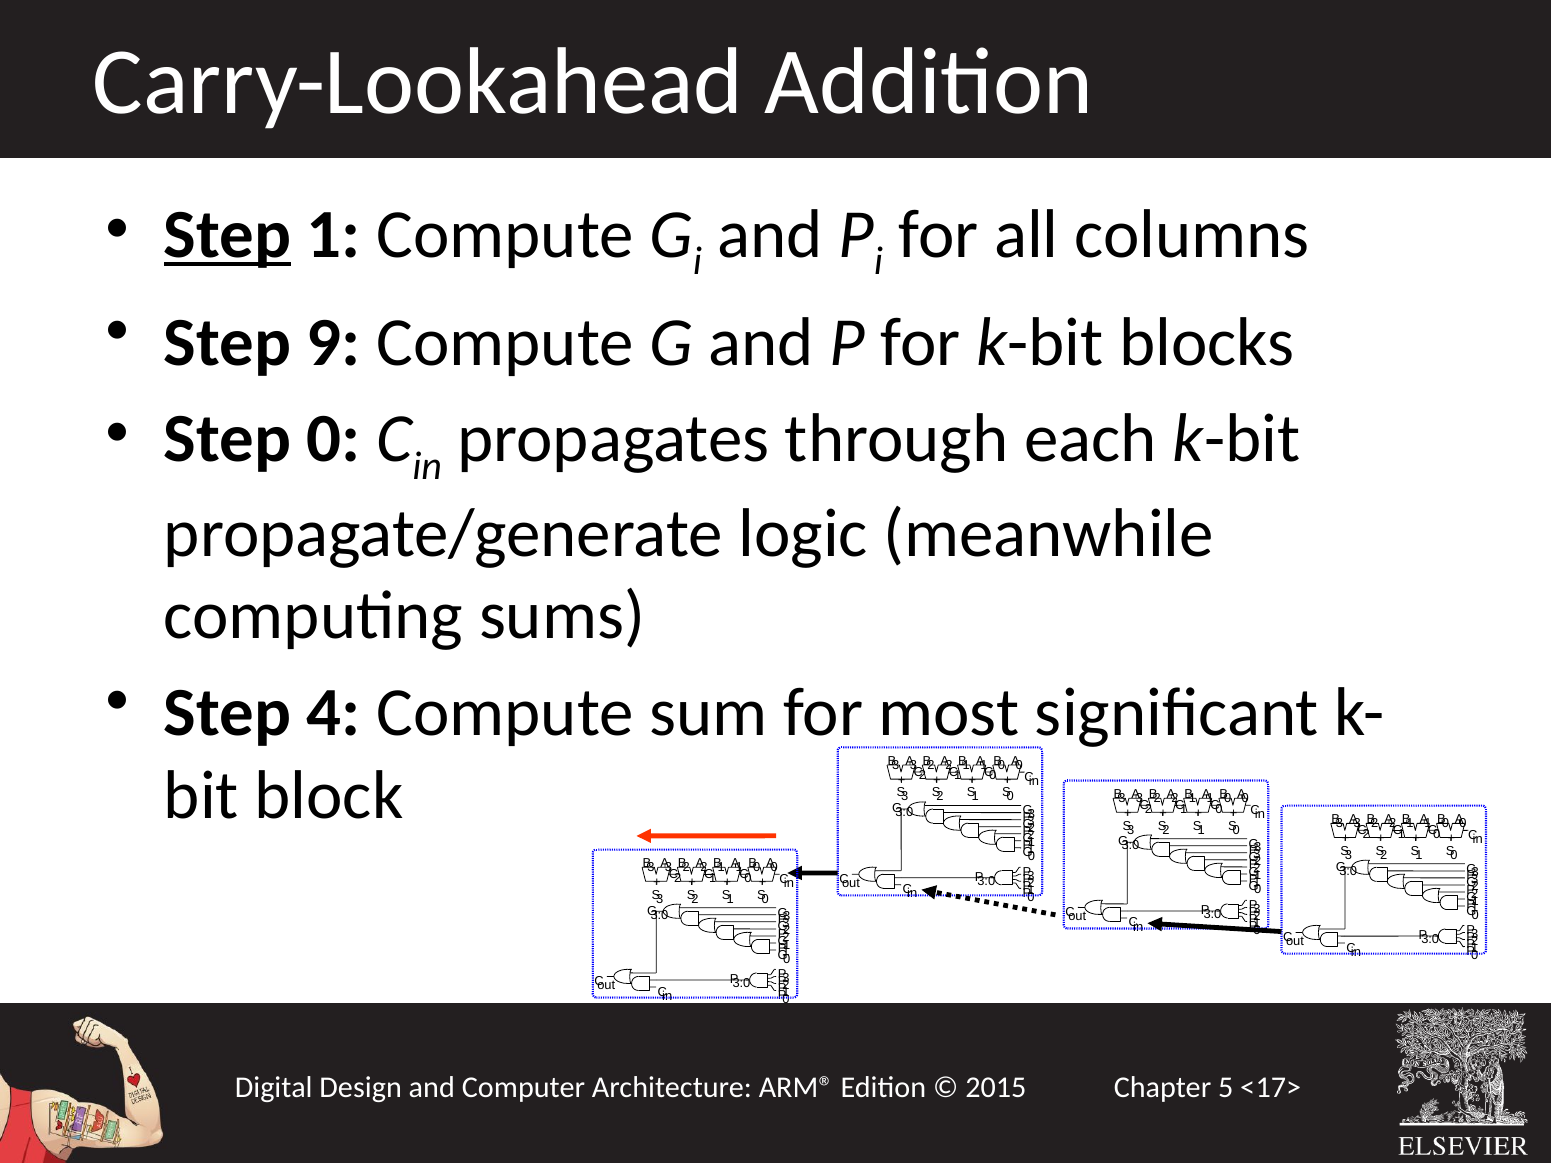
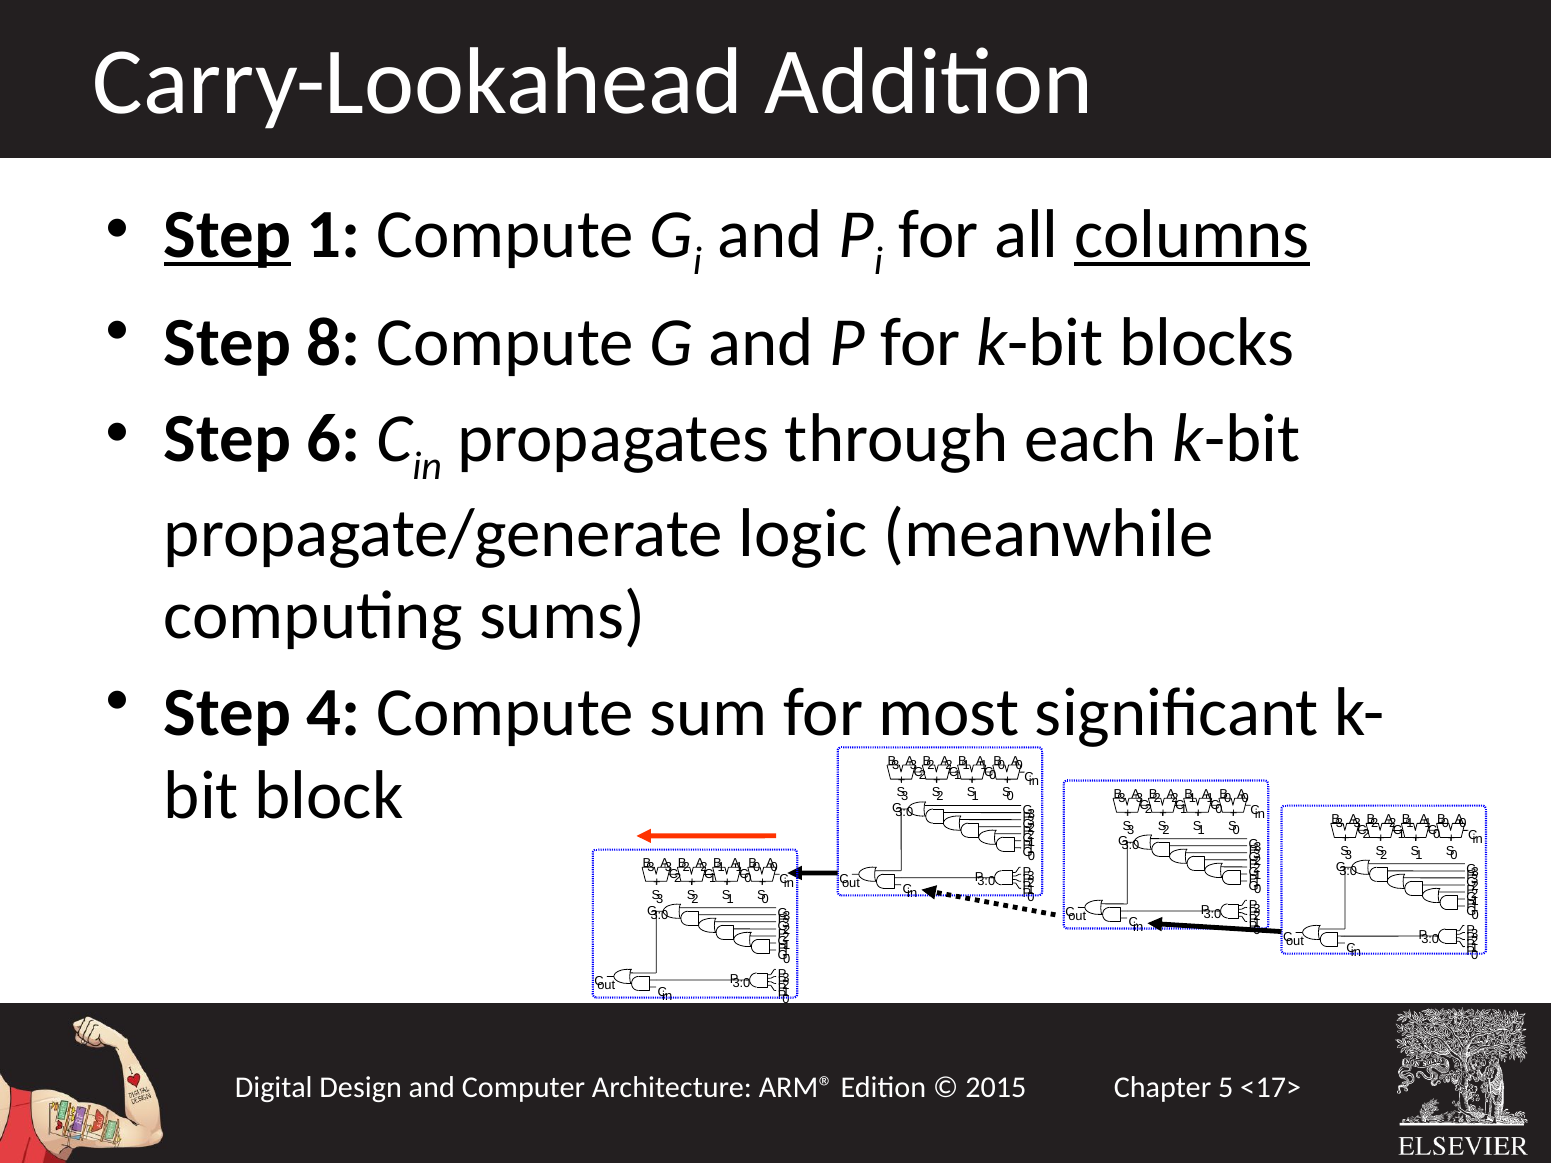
columns underline: none -> present (1192, 235)
9: 9 -> 8 (334, 343)
0: 0 -> 6 (334, 439)
